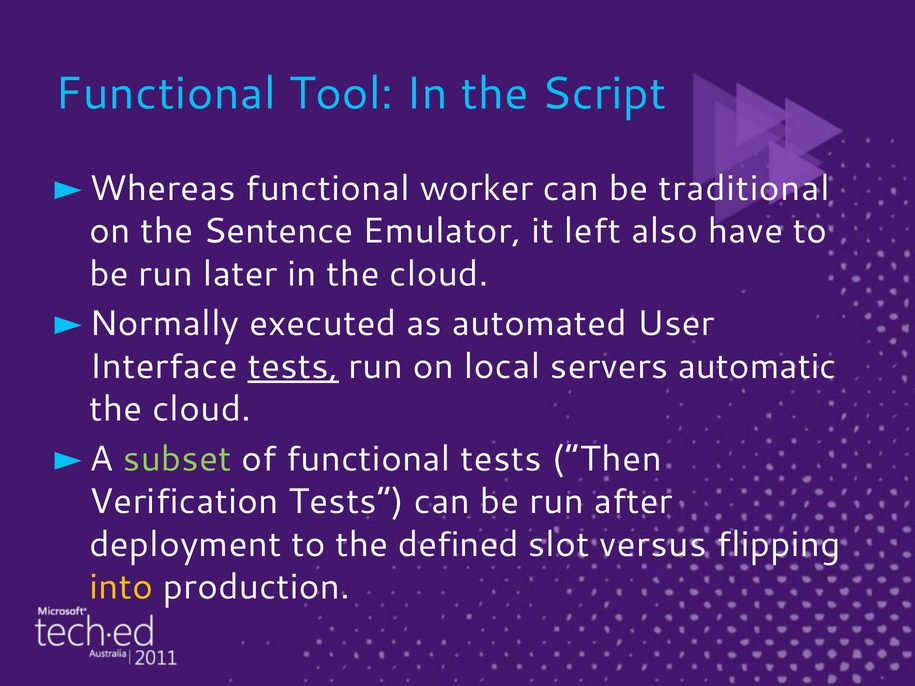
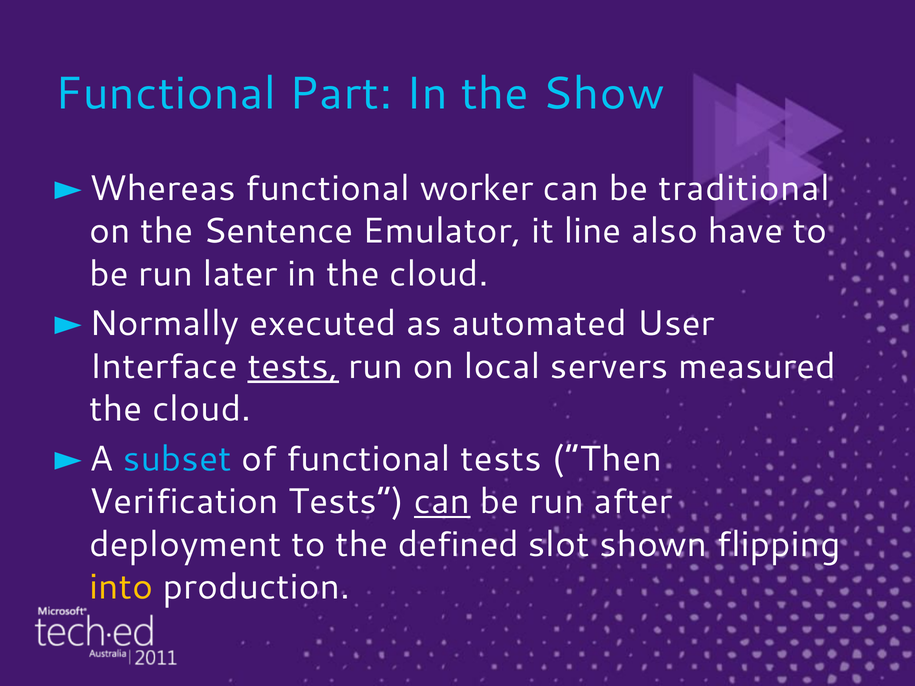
Tool: Tool -> Part (341, 94)
Script: Script -> Show (604, 94)
left: left -> line (593, 231)
automatic: automatic -> measured (757, 367)
subset colour: light green -> light blue (177, 459)
can underline: none -> present (442, 502)
versus: versus -> shown (653, 545)
